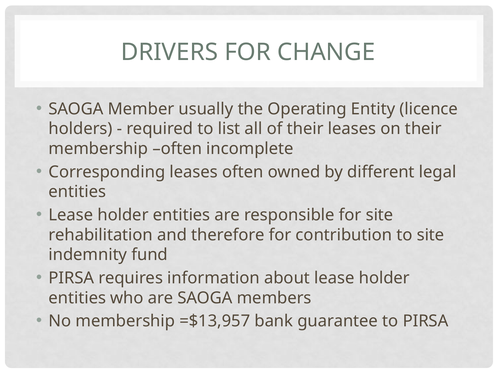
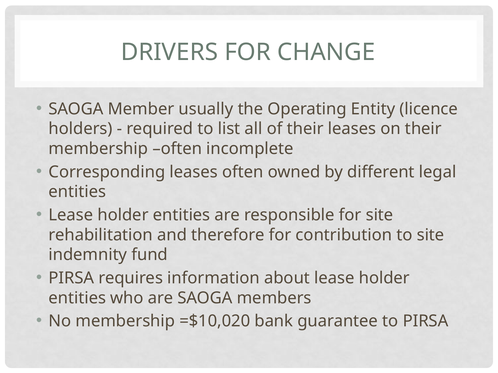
=$13,957: =$13,957 -> =$10,020 (215, 322)
